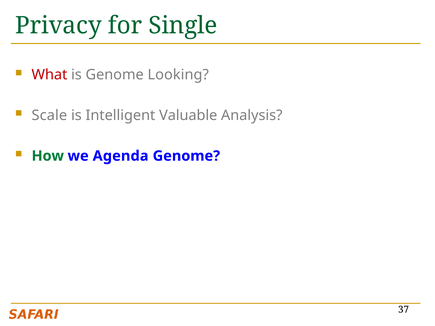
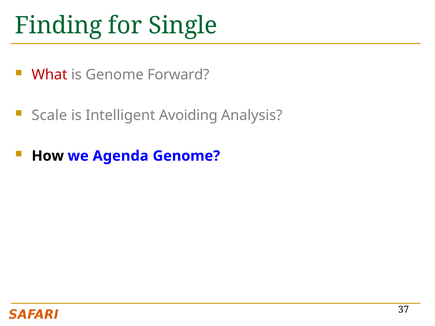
Privacy: Privacy -> Finding (59, 26)
Looking: Looking -> Forward (178, 75)
Valuable: Valuable -> Avoiding (188, 115)
How colour: green -> black (48, 156)
